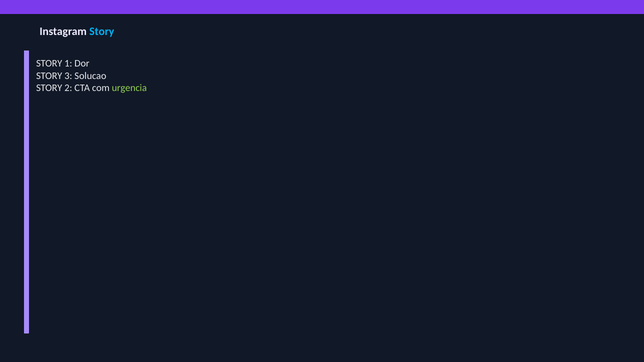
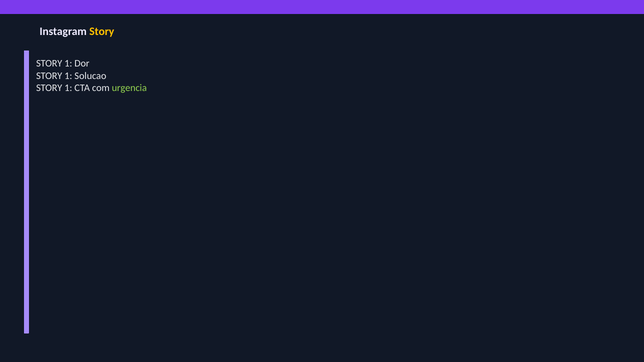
Story colour: light blue -> yellow (102, 32)
3: 3 -> 1 (68, 76)
2: 2 -> 1 (68, 88)
